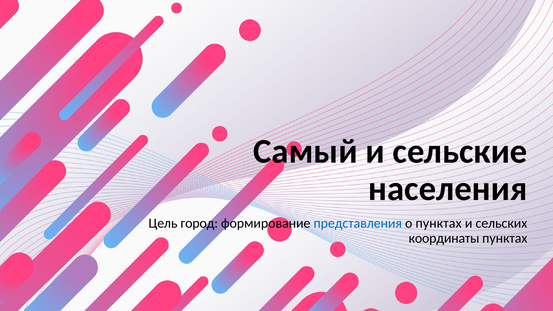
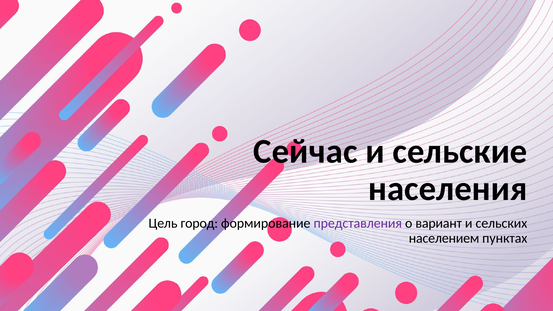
Самый: Самый -> Сейчас (305, 151)
представления colour: blue -> purple (358, 223)
о пунктах: пунктах -> вариант (439, 223)
координаты: координаты -> населением (444, 238)
